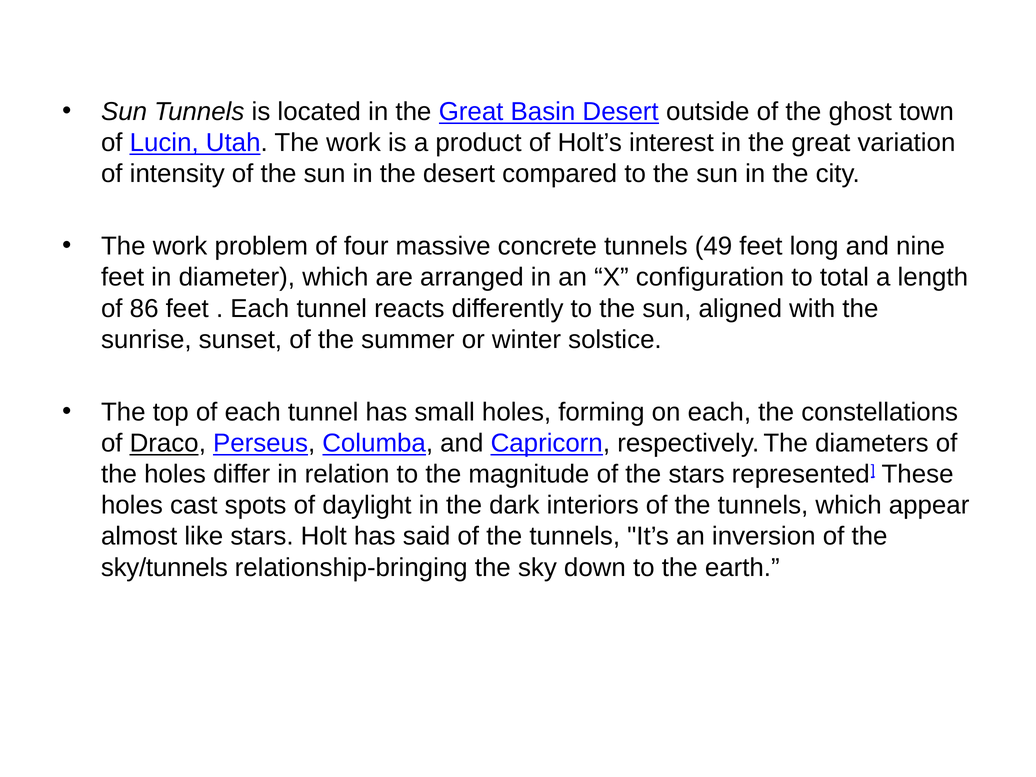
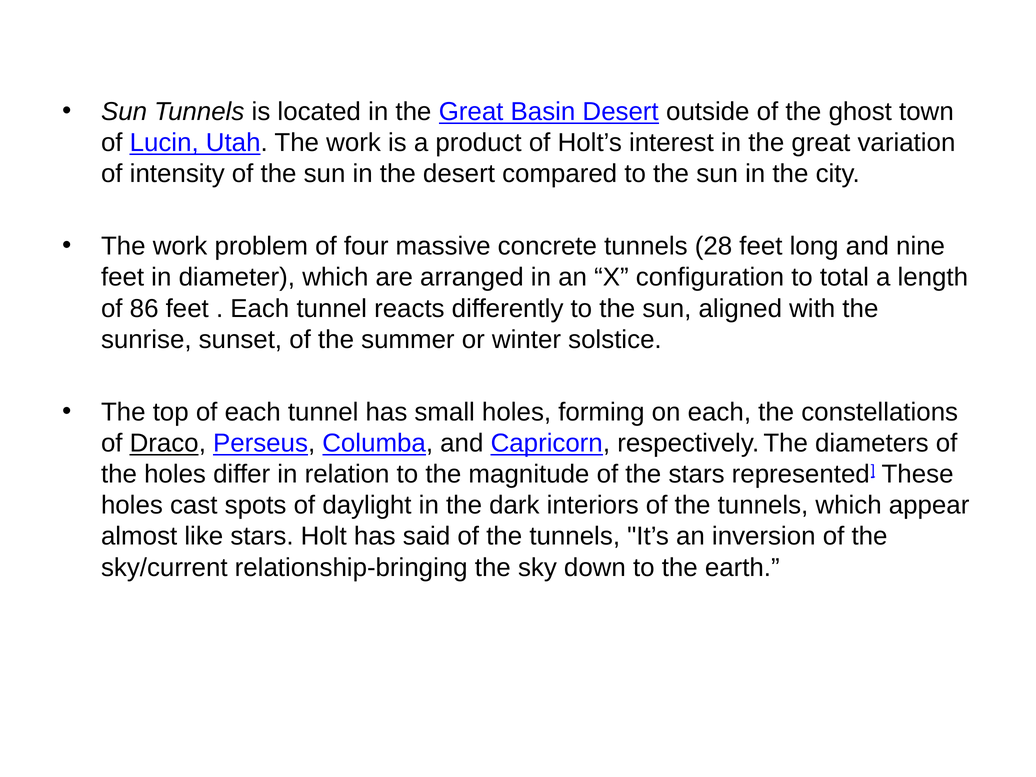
49: 49 -> 28 (714, 246)
sky/tunnels: sky/tunnels -> sky/current (164, 567)
